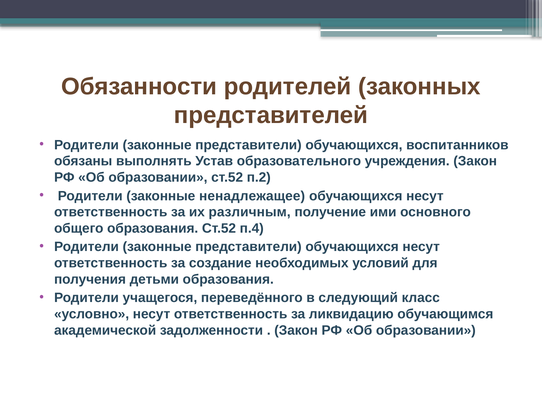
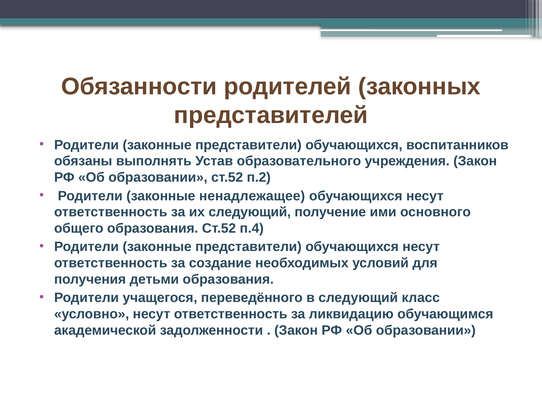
их различным: различным -> следующий (250, 212)
